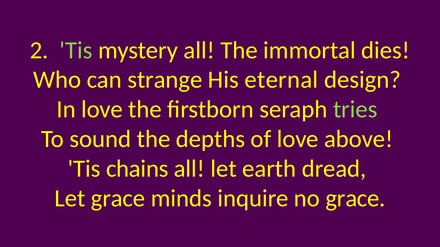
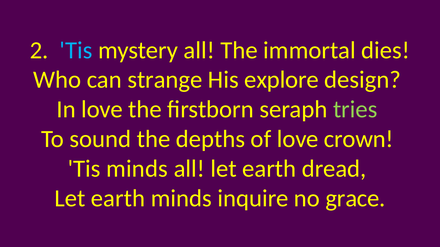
Tis colour: light green -> light blue (76, 50)
eternal: eternal -> explore (282, 80)
above: above -> crown (359, 139)
Tis chains: chains -> minds (137, 169)
grace: grace -> earth (118, 199)
